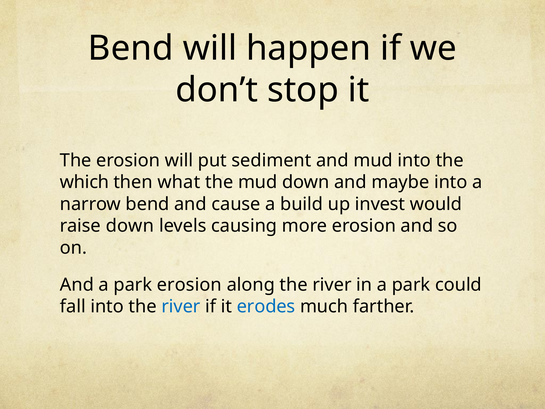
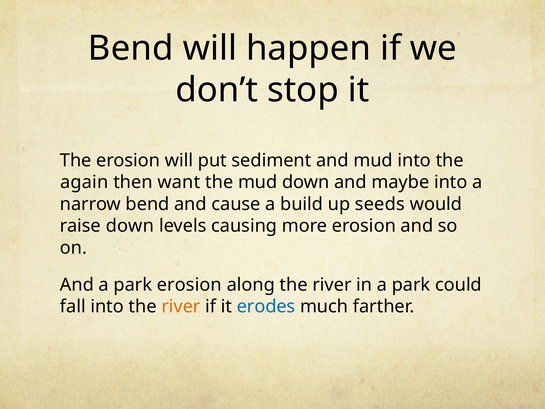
which: which -> again (84, 182)
what: what -> want (179, 182)
invest: invest -> seeds (380, 204)
river colour: blue -> orange (181, 306)
